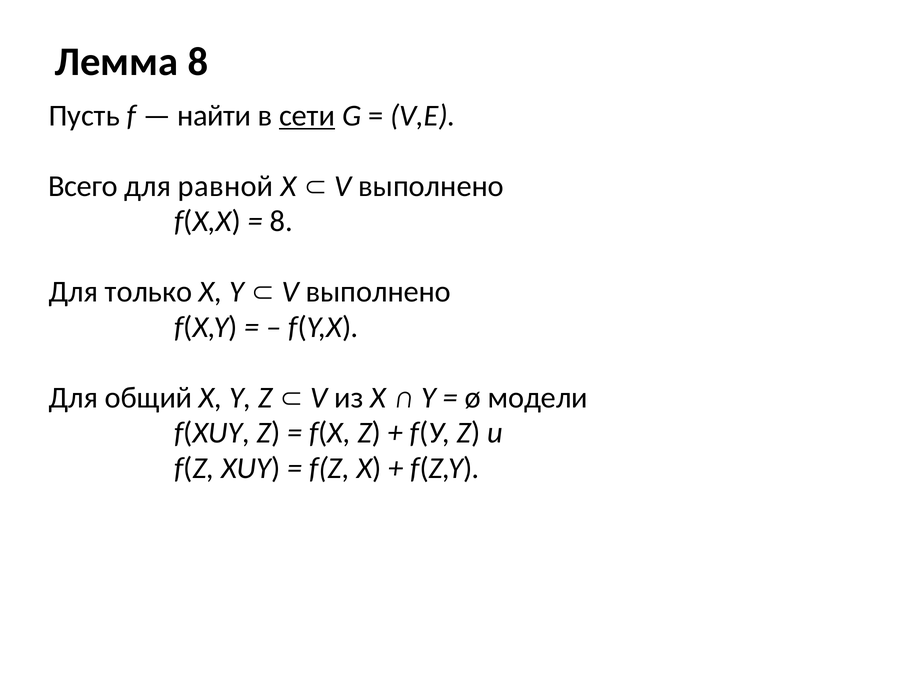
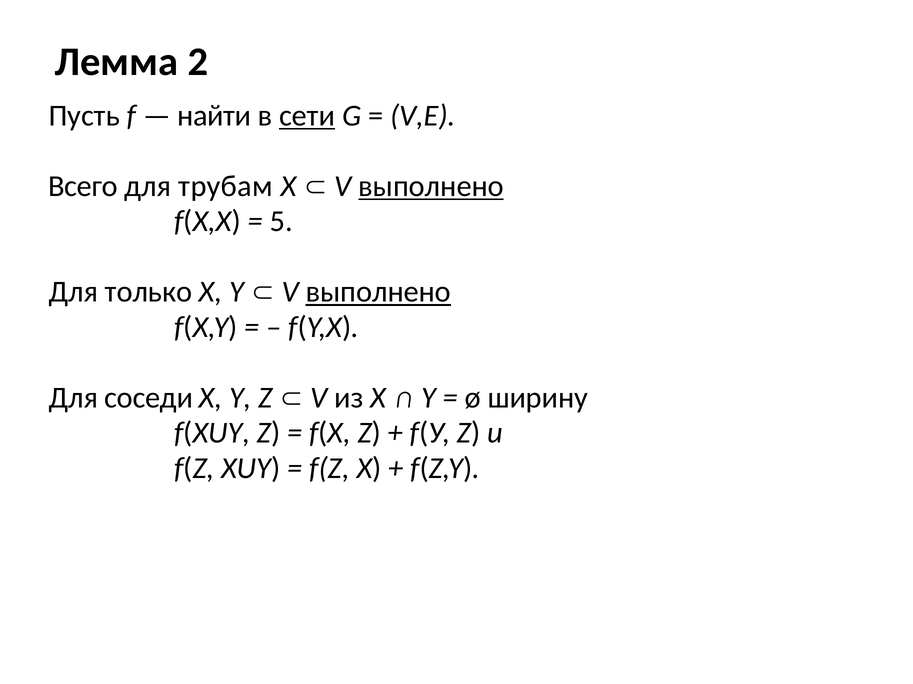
Лемма 8: 8 -> 2 (198, 62)
равной: равной -> трубам (226, 186)
выполнено underline: none -> present (431, 186)
8: 8 -> 5 (281, 222)
выполнено underline: none -> present (378, 292)
общий: общий -> соседи (149, 398)
модели: модели -> ширину (538, 398)
